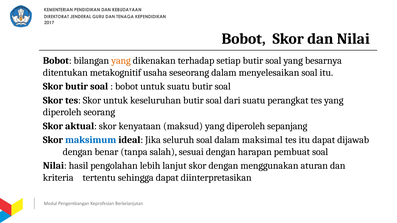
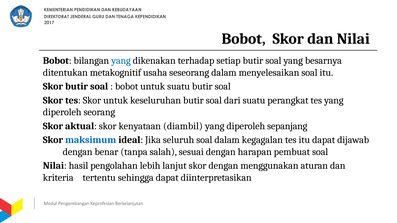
yang colour: orange -> blue (121, 61)
maksud: maksud -> diambil (183, 126)
maksimal: maksimal -> kegagalan (262, 140)
